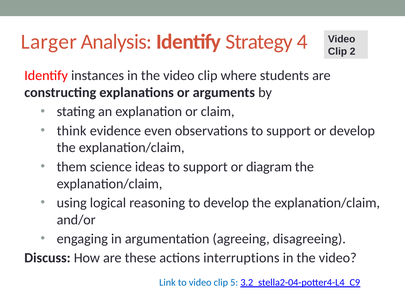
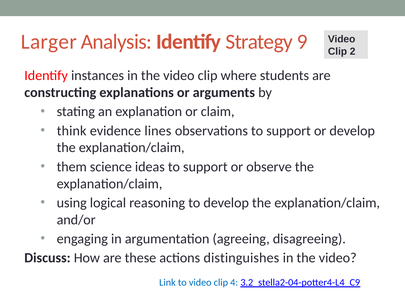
4: 4 -> 9 (302, 42)
even: even -> lines (158, 131)
diagram: diagram -> observe (269, 167)
interruptions: interruptions -> distinguishes (241, 258)
5: 5 -> 4 (234, 282)
